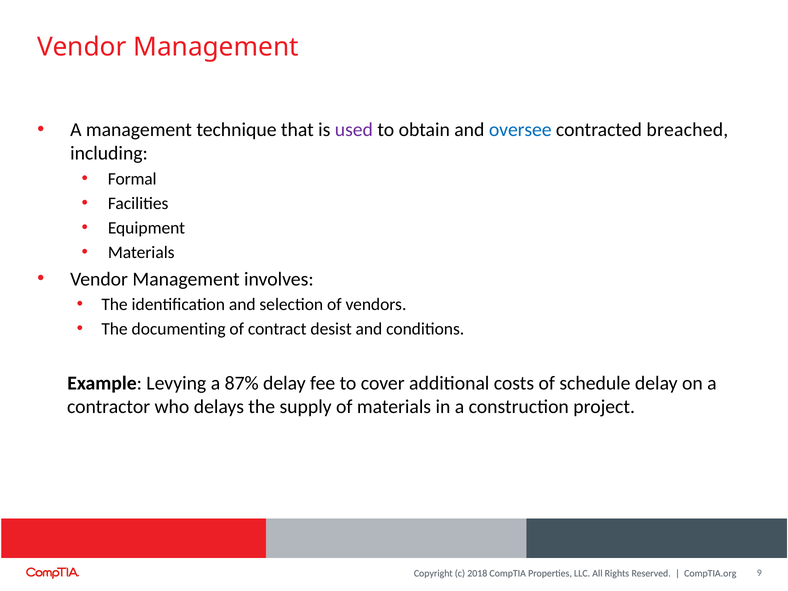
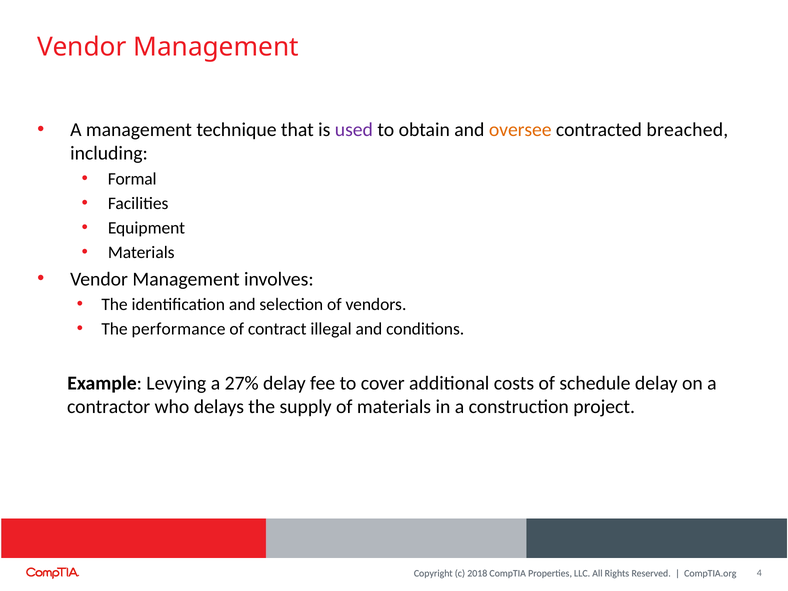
oversee colour: blue -> orange (520, 130)
documenting: documenting -> performance (179, 329)
desist: desist -> illegal (331, 329)
87%: 87% -> 27% (242, 383)
9: 9 -> 4 (759, 573)
